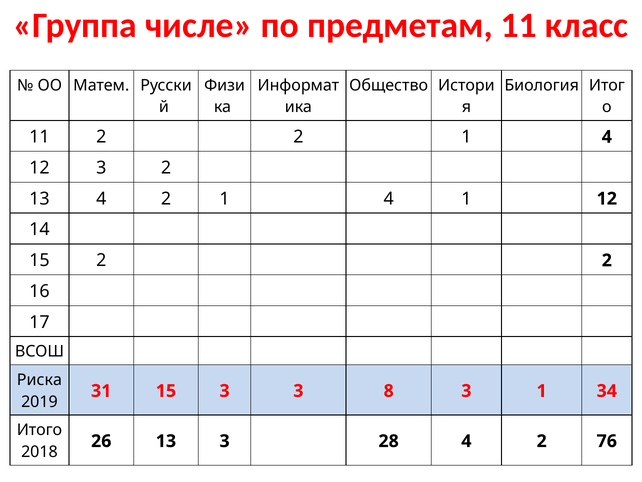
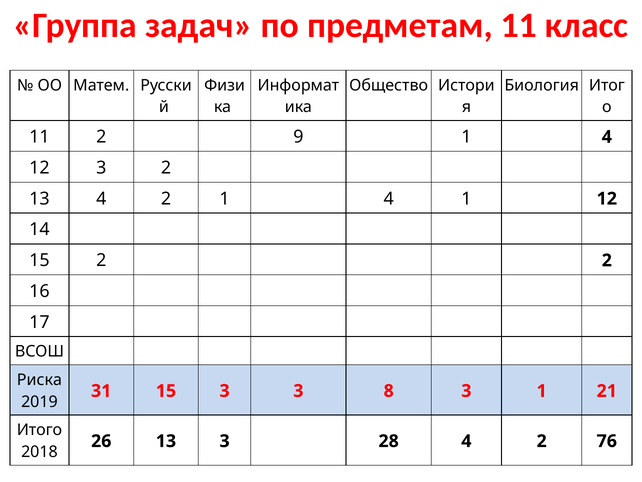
числе: числе -> задач (199, 25)
11 2 2: 2 -> 9 (298, 137)
34: 34 -> 21 (607, 391)
